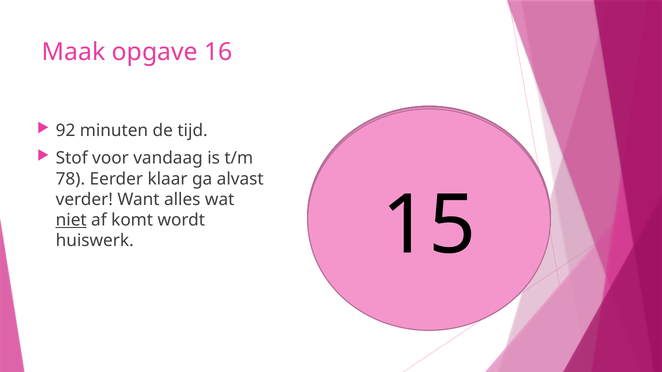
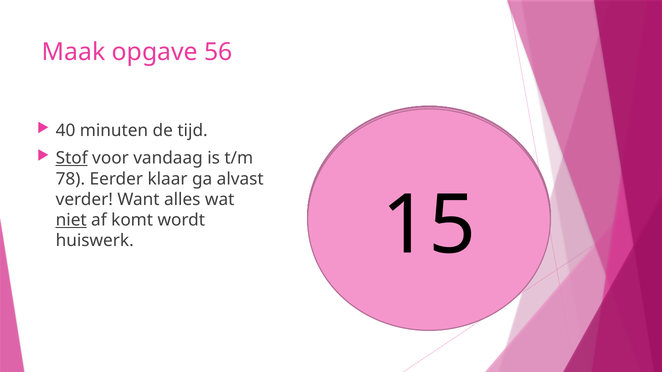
16: 16 -> 56 (218, 52)
92: 92 -> 40 (66, 131)
Stof underline: none -> present (72, 158)
